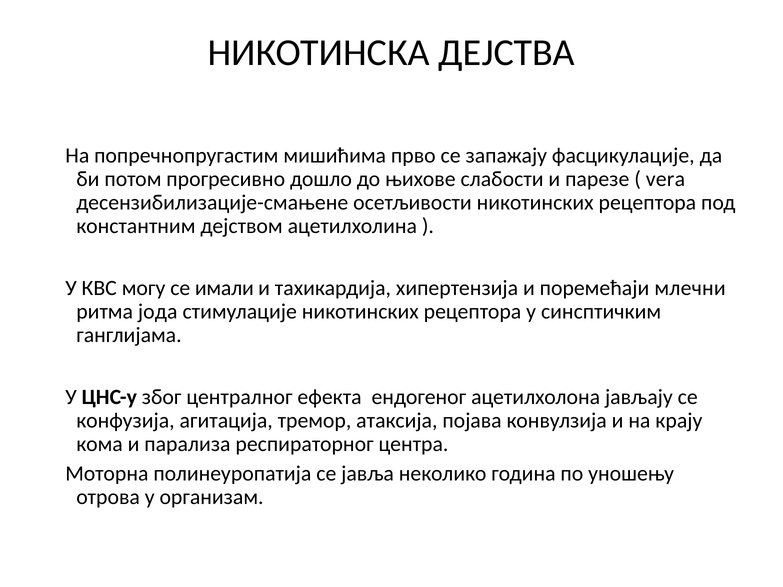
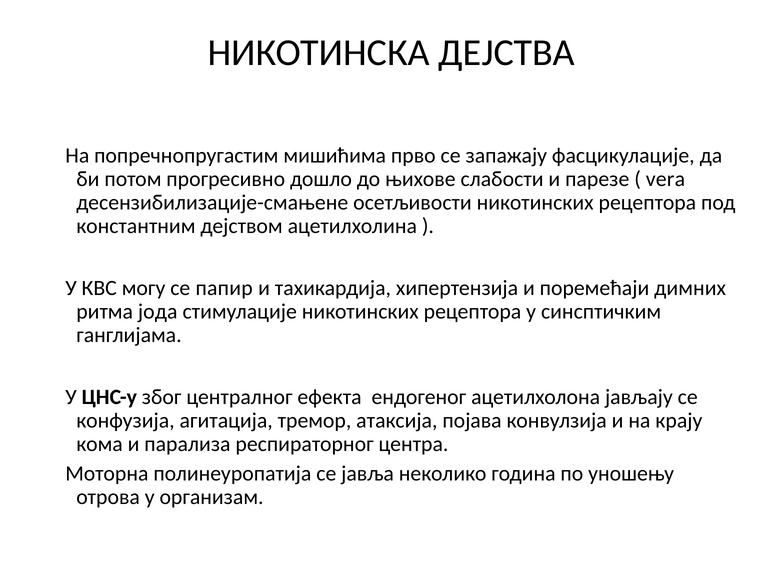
имали: имали -> папир (224, 288)
млечни: млечни -> димних (690, 288)
